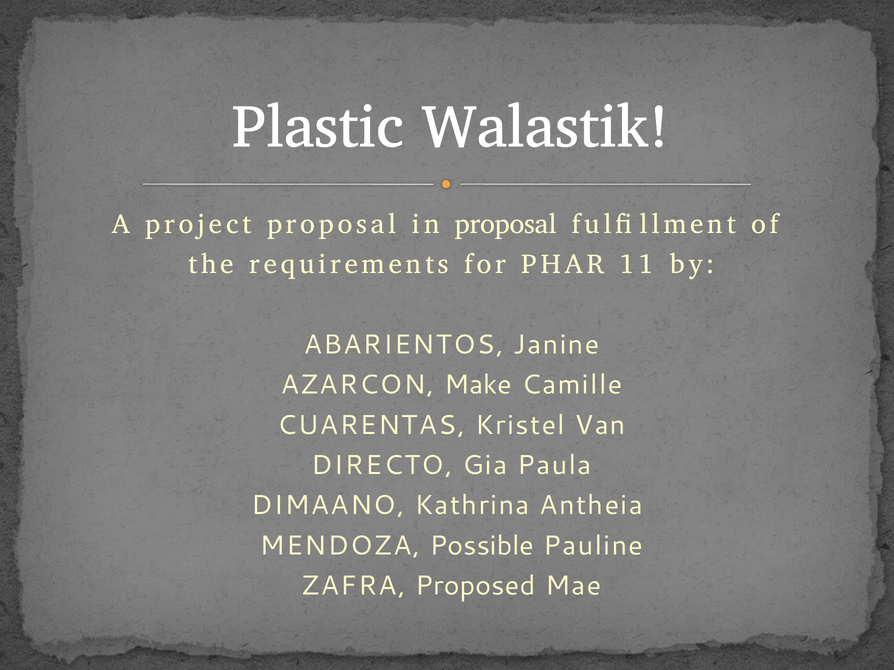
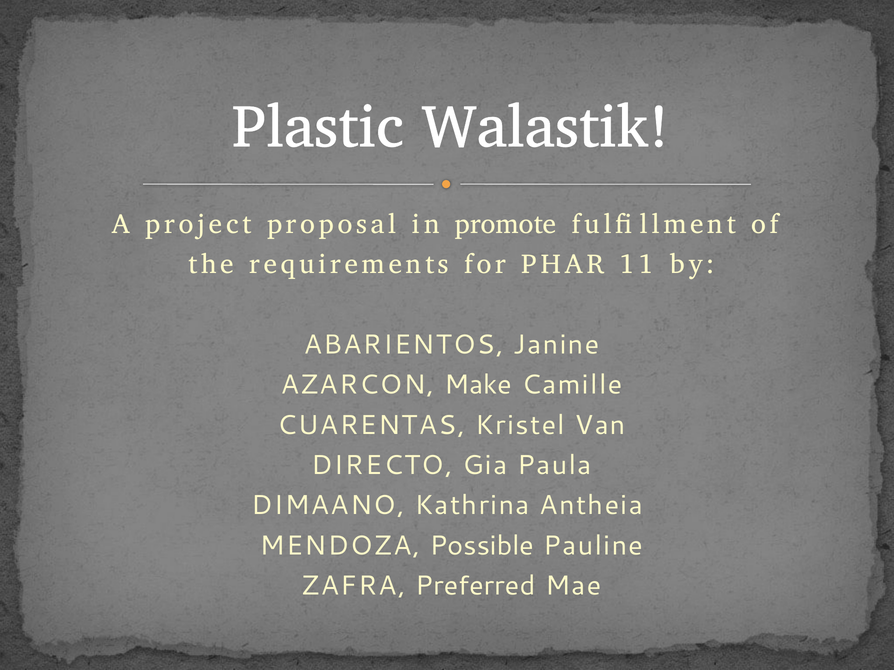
in proposal: proposal -> promote (506, 224)
Proposed: Proposed -> Preferred (475, 586)
